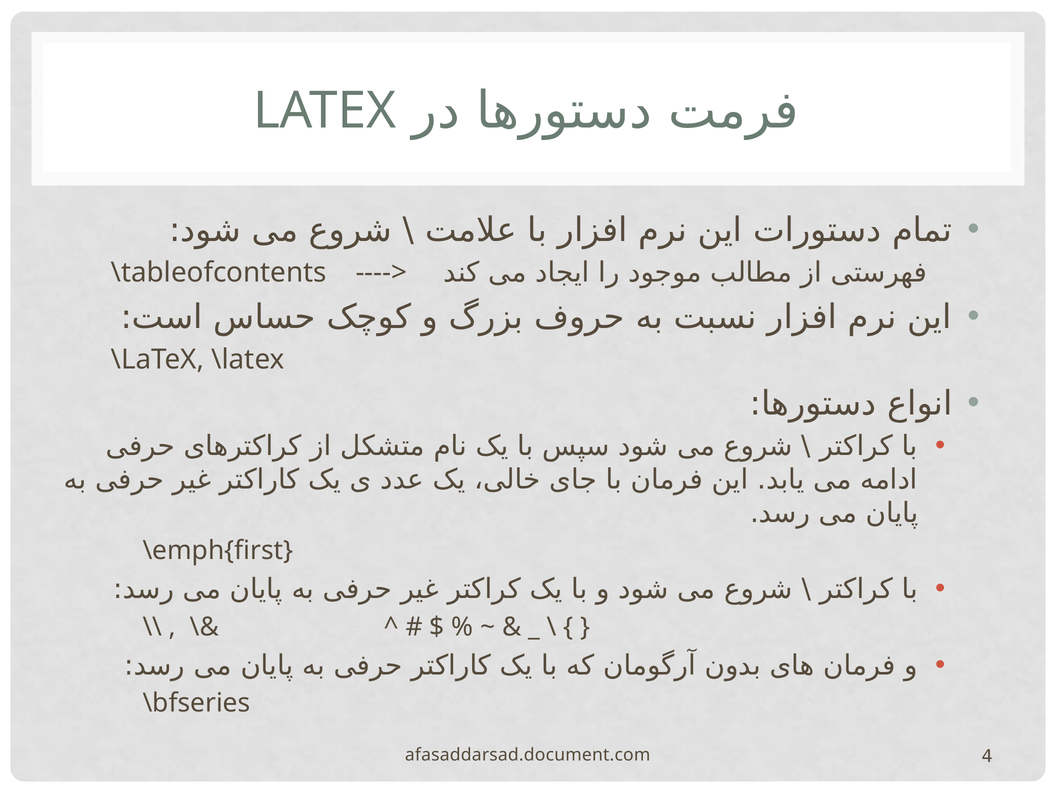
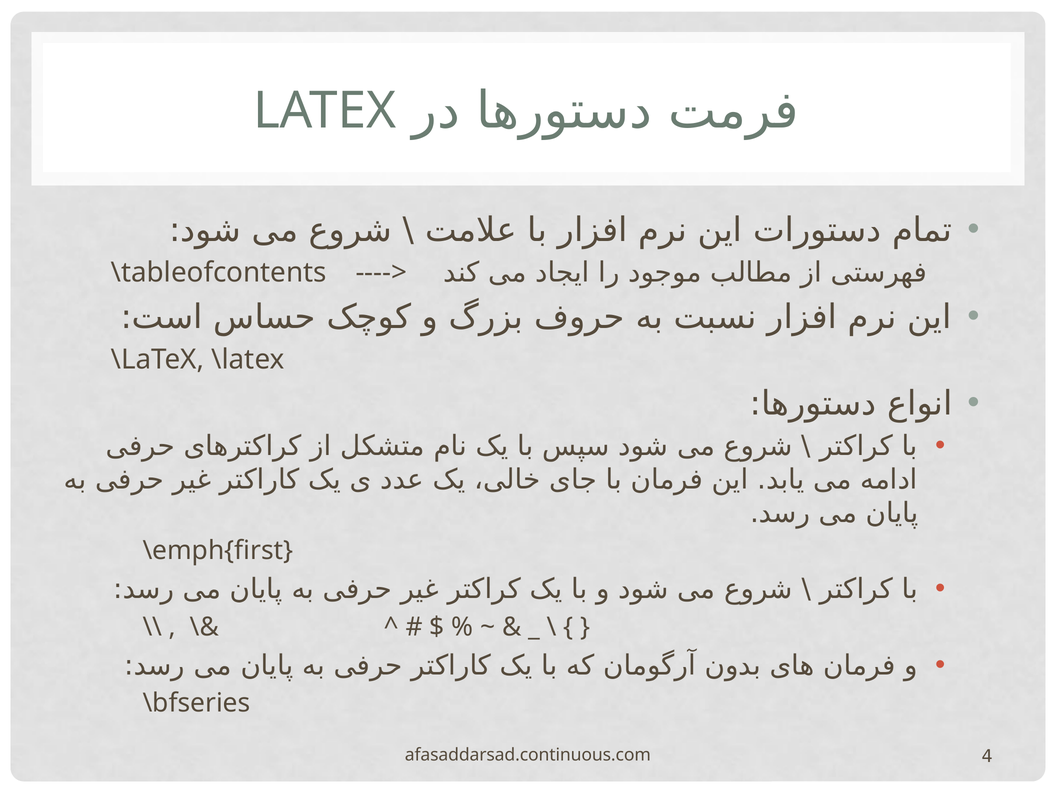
afasaddarsad.document.com: afasaddarsad.document.com -> afasaddarsad.continuous.com (528, 755)
